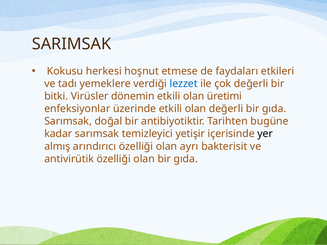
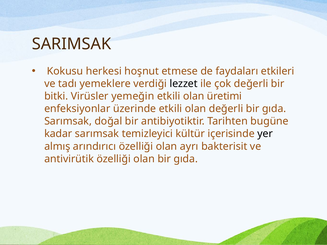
lezzet colour: blue -> black (184, 84)
dönemin: dönemin -> yemeğin (133, 96)
yetişir: yetişir -> kültür (190, 134)
